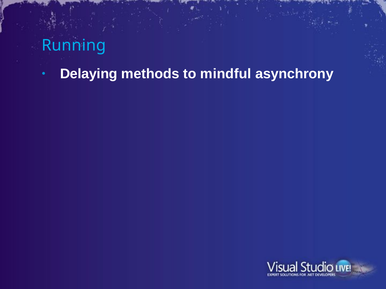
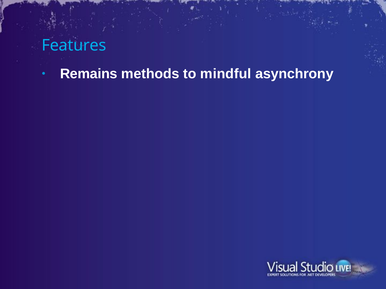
Running: Running -> Features (74, 45)
Delaying: Delaying -> Remains (89, 74)
